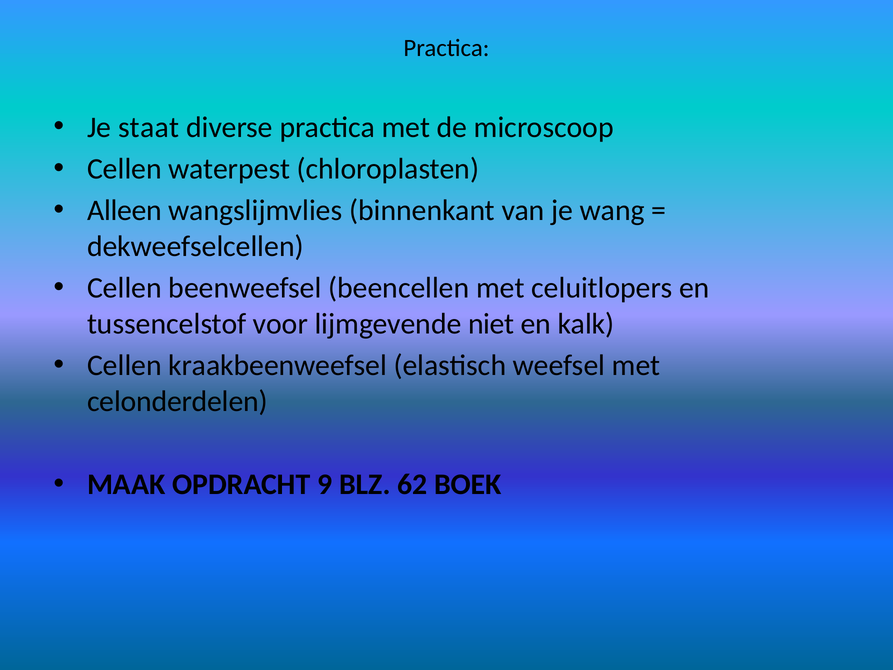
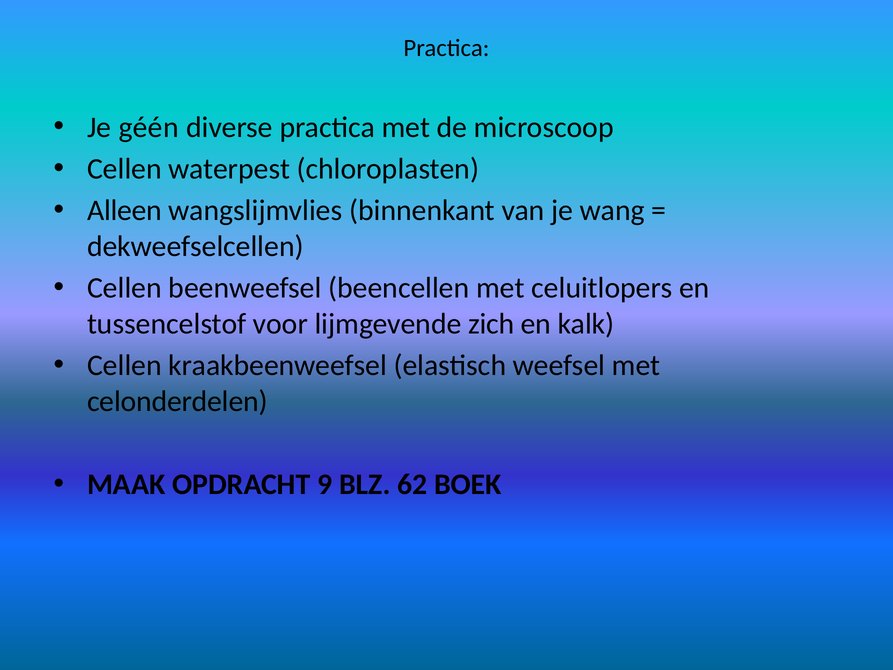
staat: staat -> géén (149, 127)
niet: niet -> zich (491, 324)
